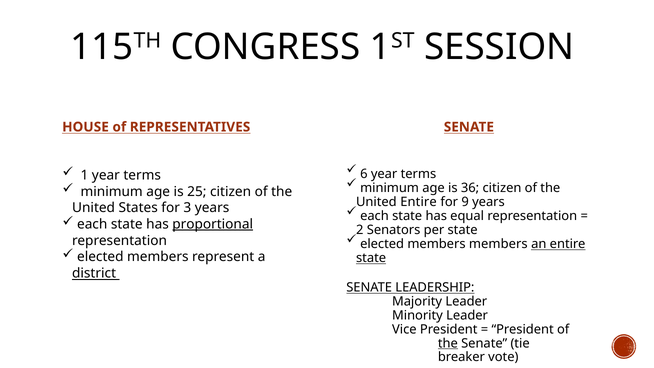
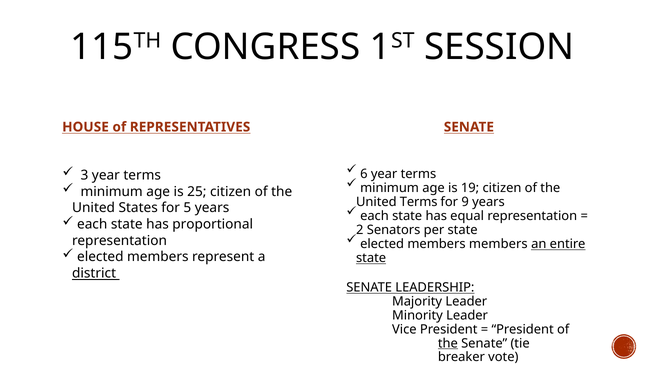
1: 1 -> 3 (84, 175)
36: 36 -> 19 (470, 188)
United Entire: Entire -> Terms (419, 202)
3: 3 -> 5 (187, 208)
proportional underline: present -> none (213, 224)
